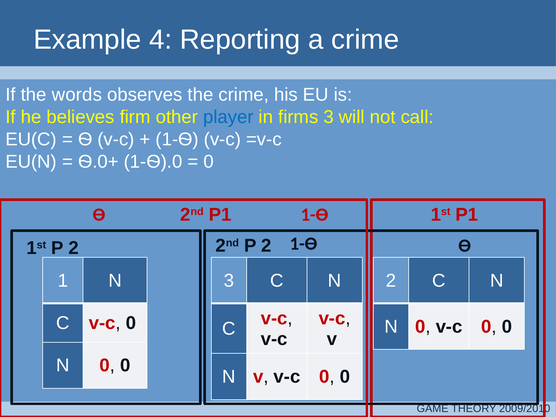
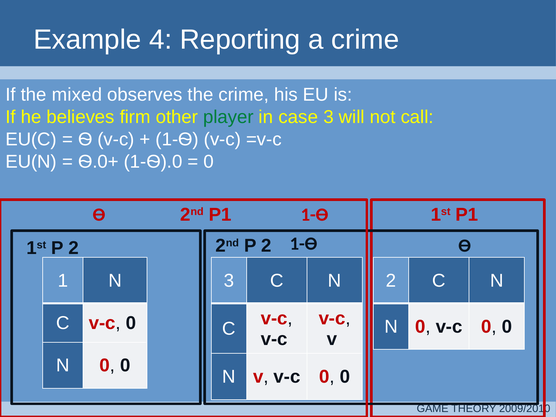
words: words -> mixed (77, 95)
player colour: blue -> green (228, 117)
firms: firms -> case (298, 117)
